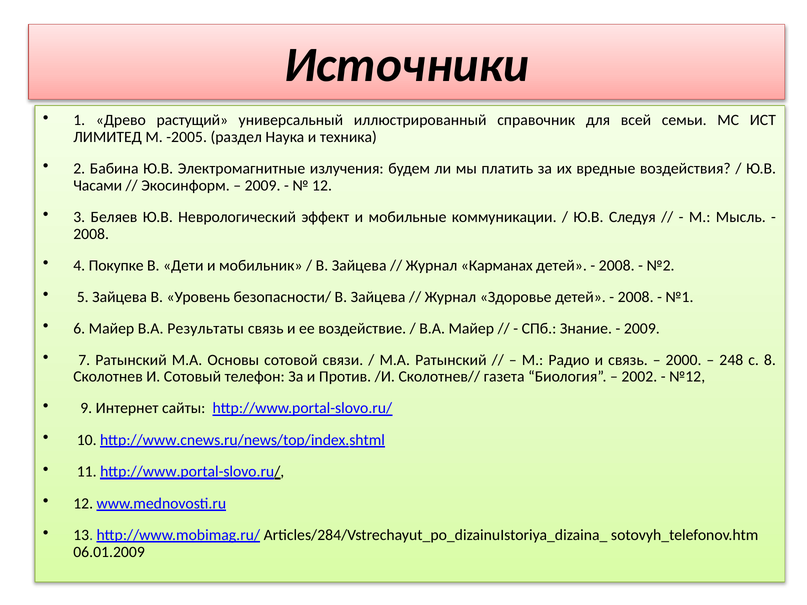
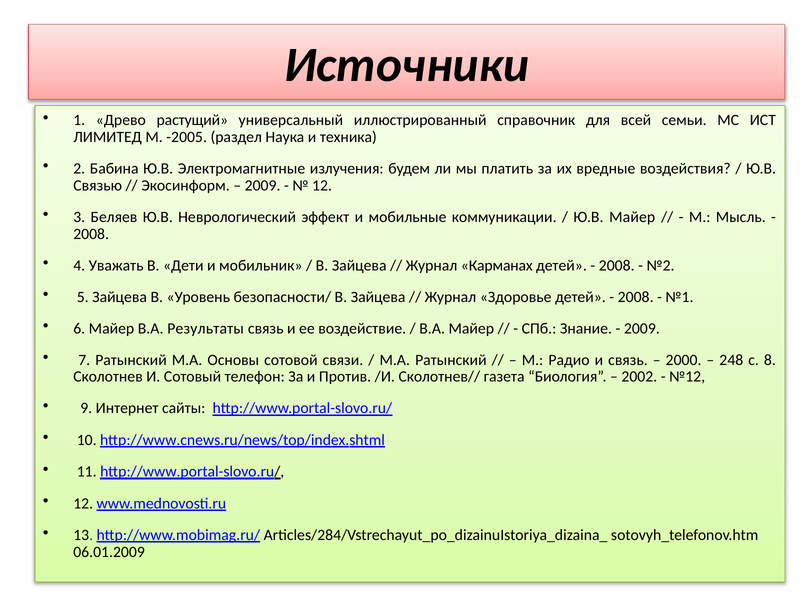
Часами: Часами -> Связью (98, 186)
Ю.В Следуя: Следуя -> Майер (632, 217)
Покупке: Покупке -> Уважать (116, 266)
